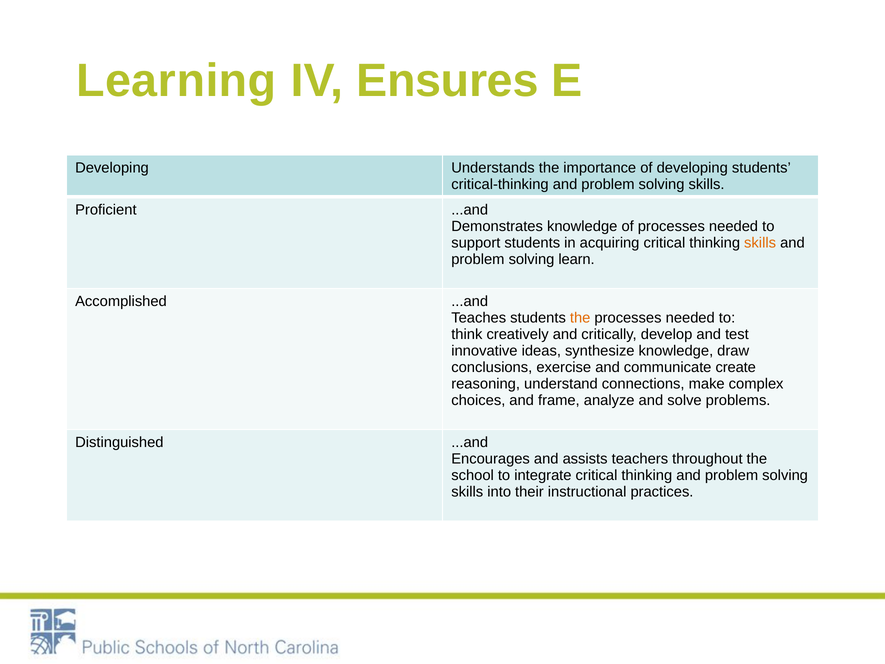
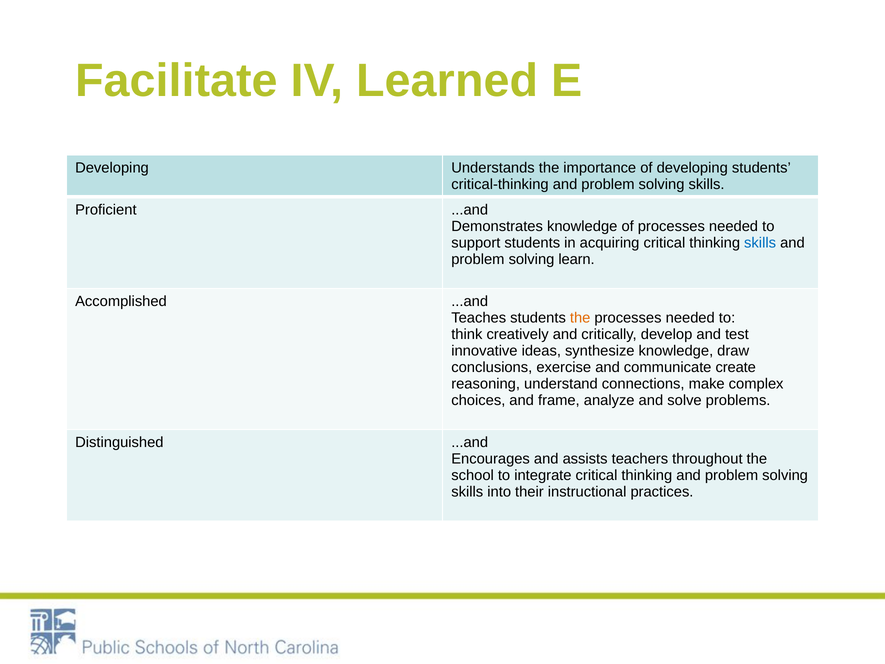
Learning: Learning -> Facilitate (176, 81)
Ensures: Ensures -> Learned (447, 81)
skills colour: orange -> blue (760, 243)
